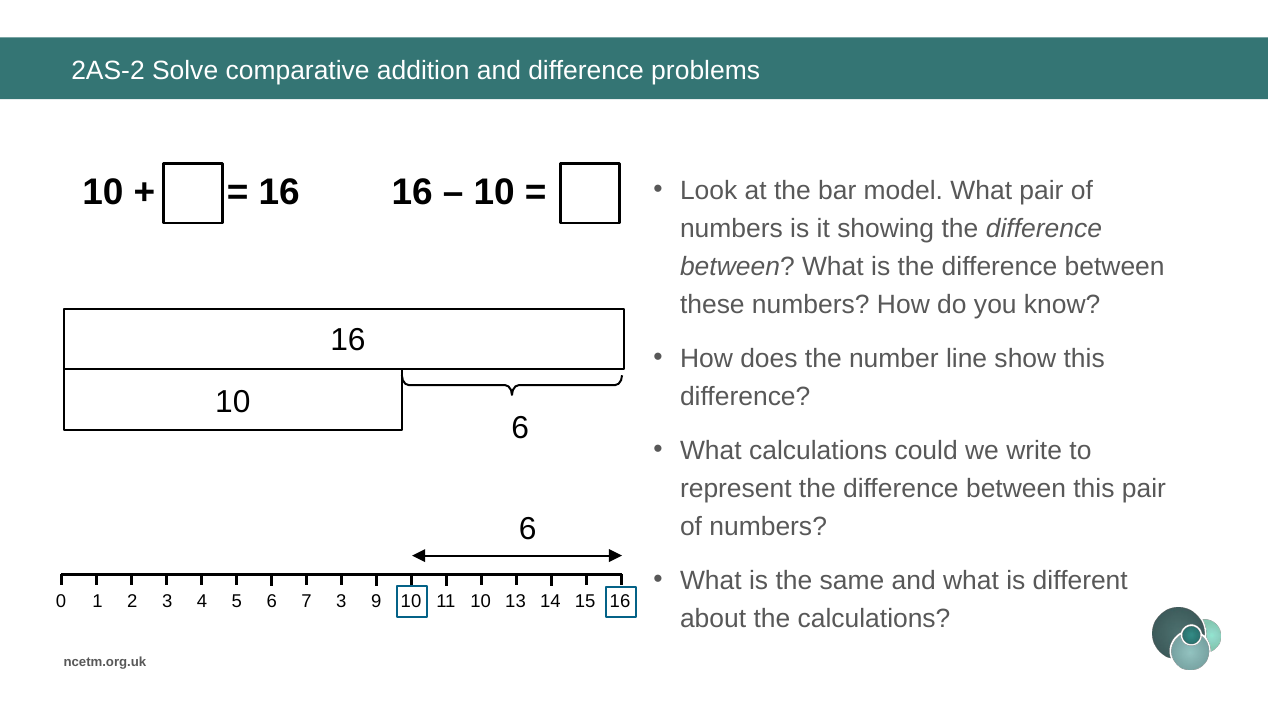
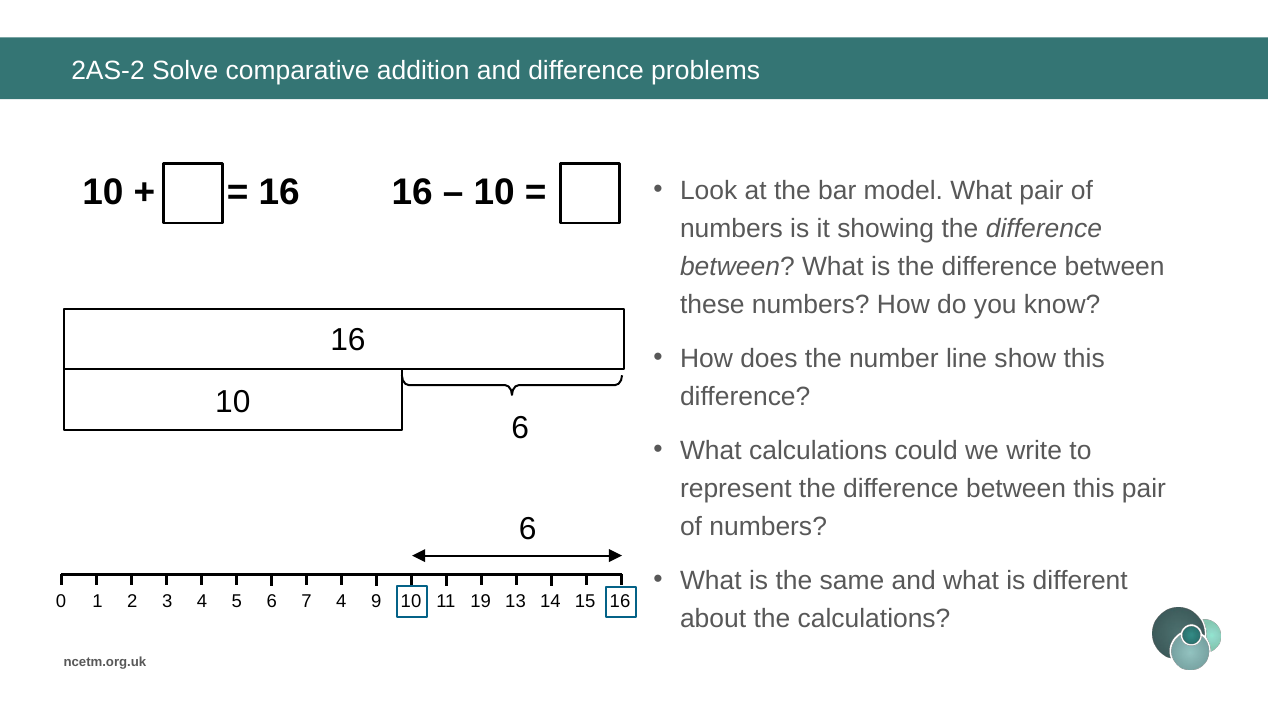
7 3: 3 -> 4 (341, 602)
11 10: 10 -> 19 (481, 602)
